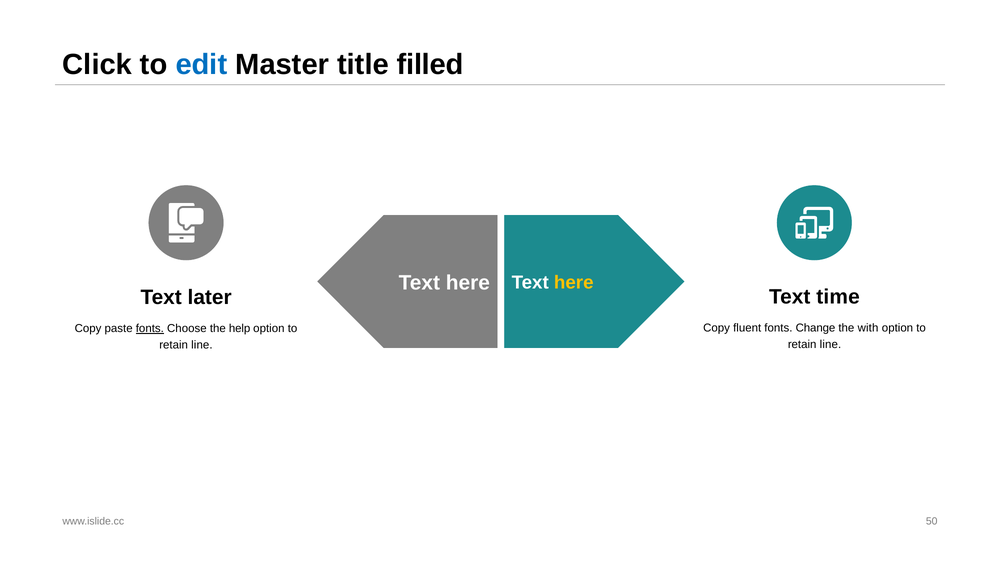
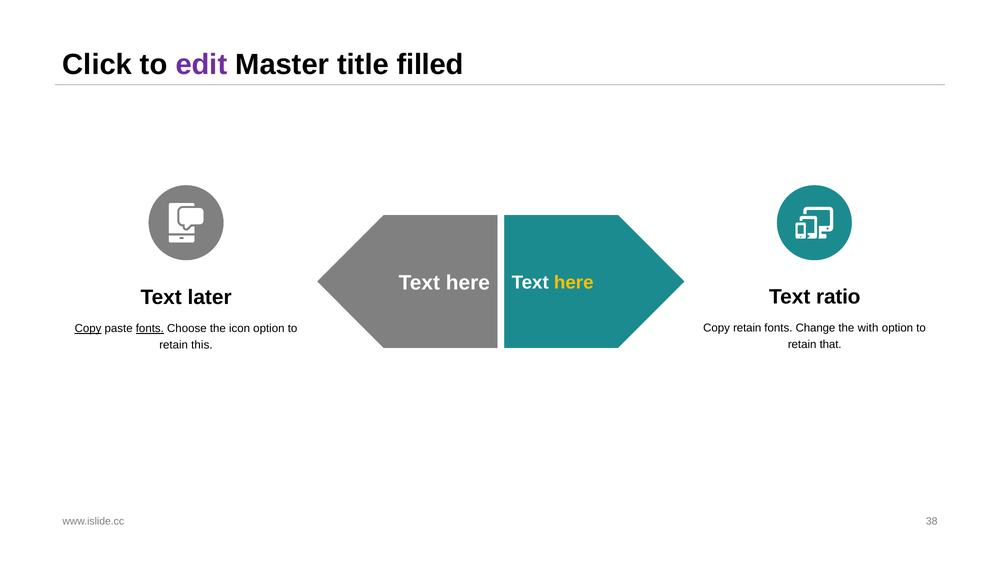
edit colour: blue -> purple (201, 65)
time: time -> ratio (838, 297)
Copy fluent: fluent -> retain (747, 328)
Copy underline: none -> present (88, 328)
help: help -> icon (240, 328)
line: line -> that (831, 344)
line: line -> this (202, 345)
50: 50 -> 38 (932, 521)
